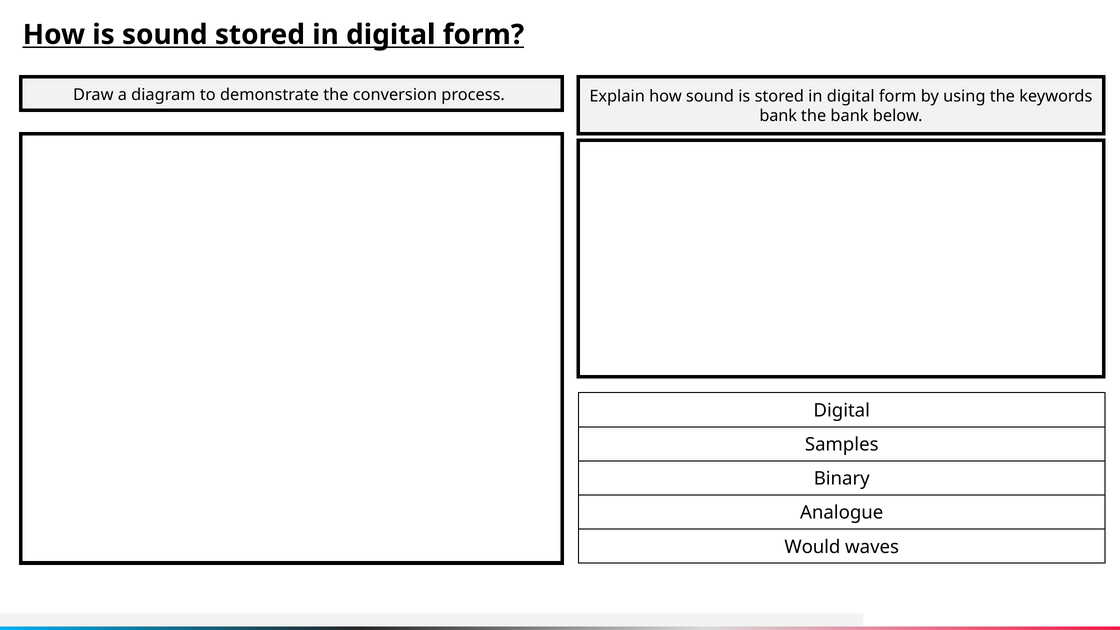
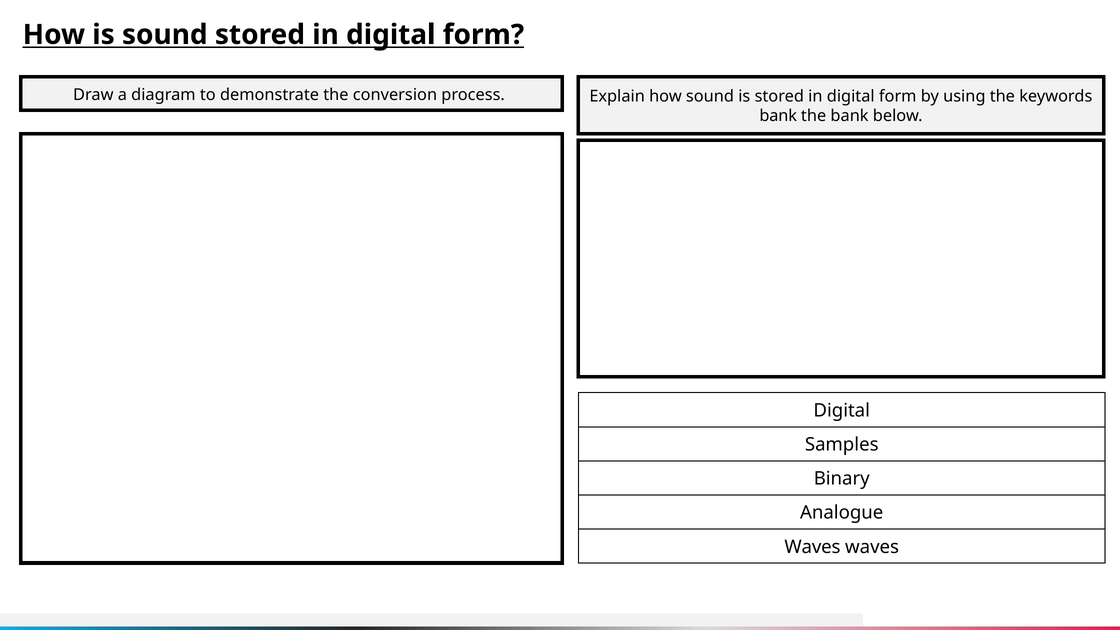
Would: Would -> Waves (812, 547)
